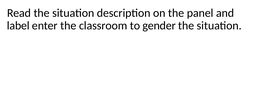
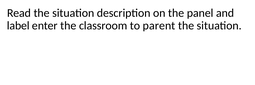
gender: gender -> parent (159, 26)
